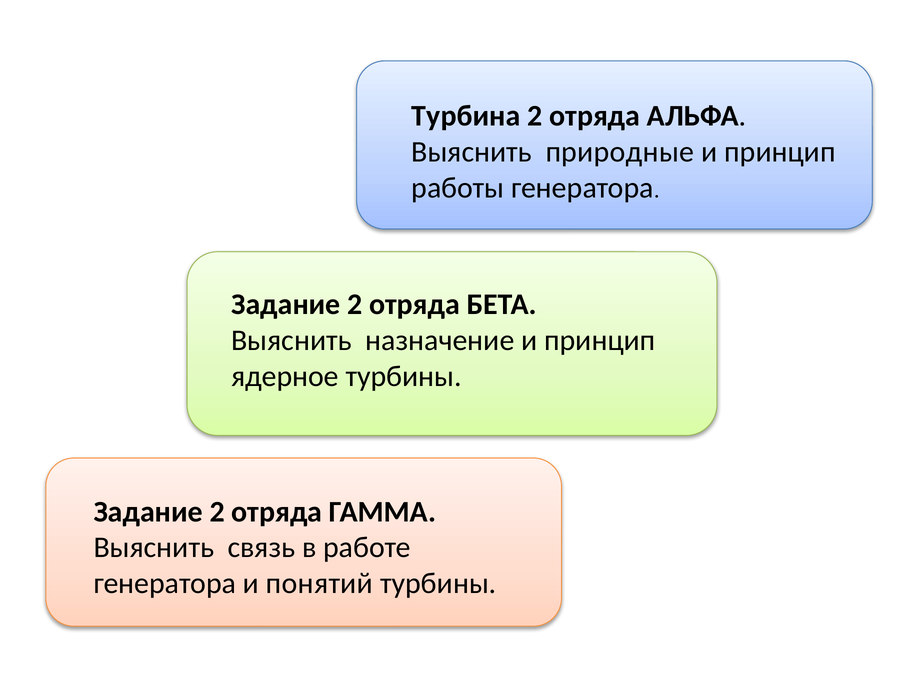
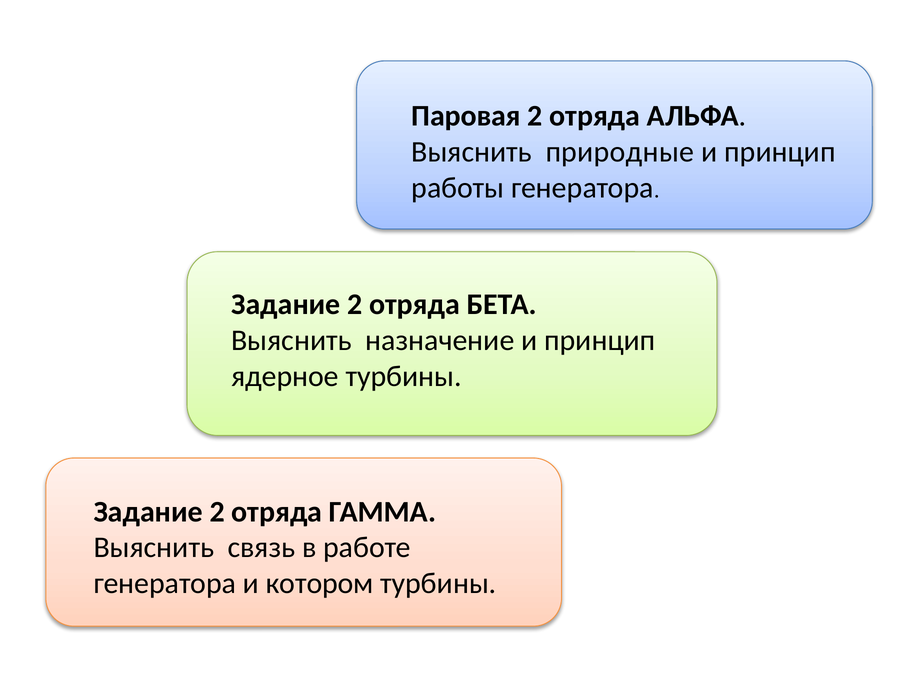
Турбина: Турбина -> Паровая (466, 116)
понятий: понятий -> котором (320, 583)
